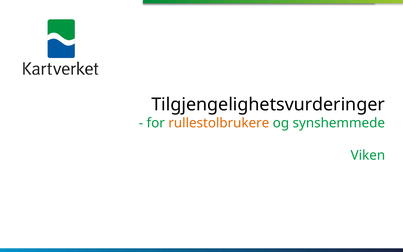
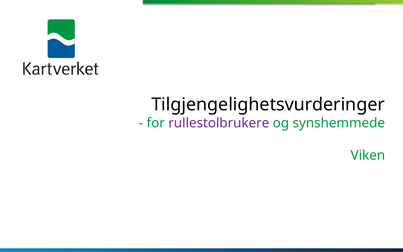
rullestolbrukere colour: orange -> purple (219, 123)
